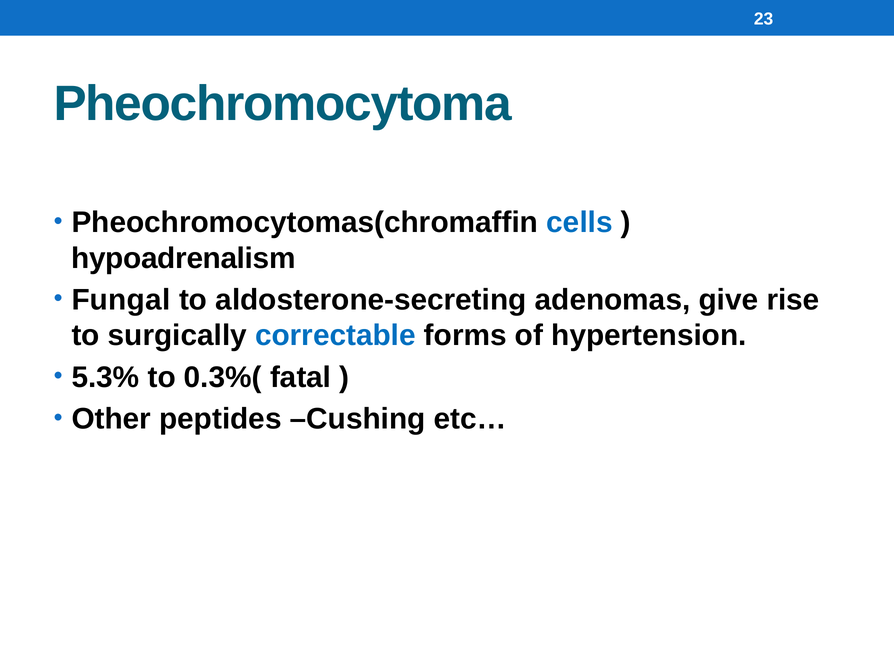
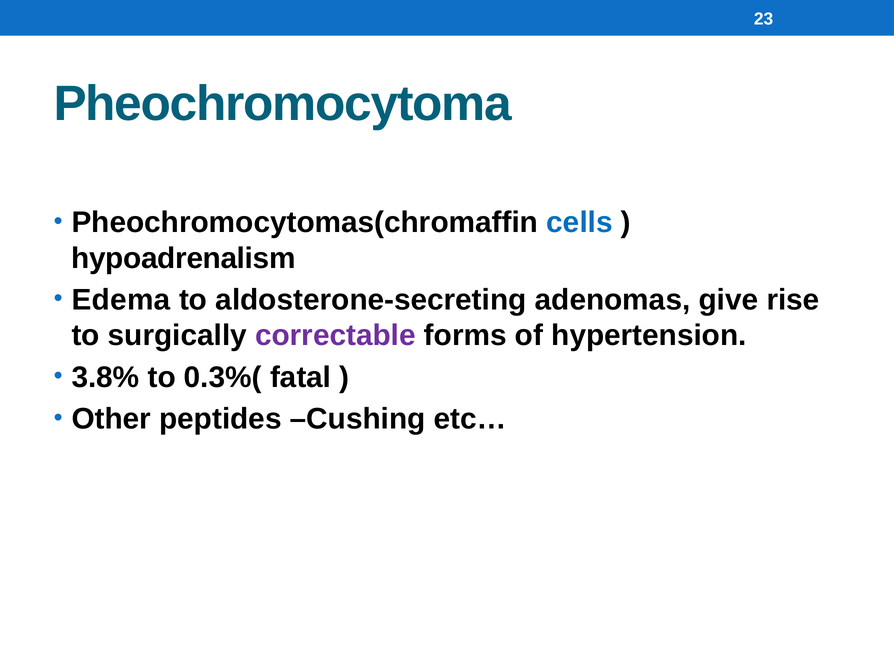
Fungal: Fungal -> Edema (121, 300)
correctable colour: blue -> purple (335, 336)
5.3%: 5.3% -> 3.8% (105, 378)
